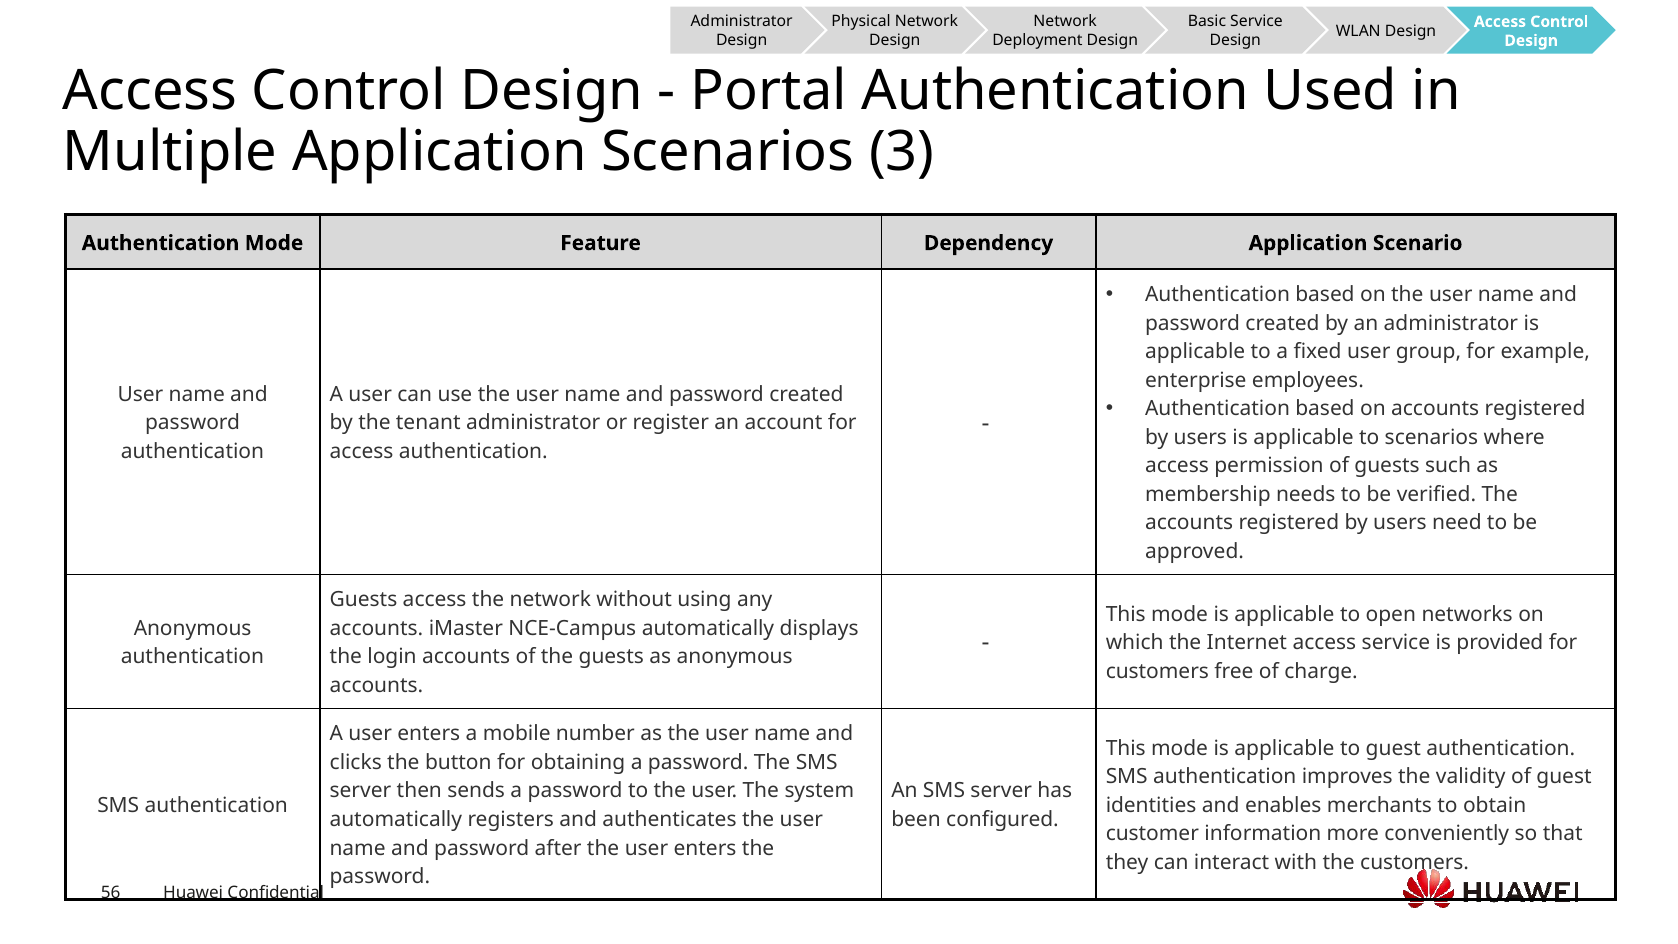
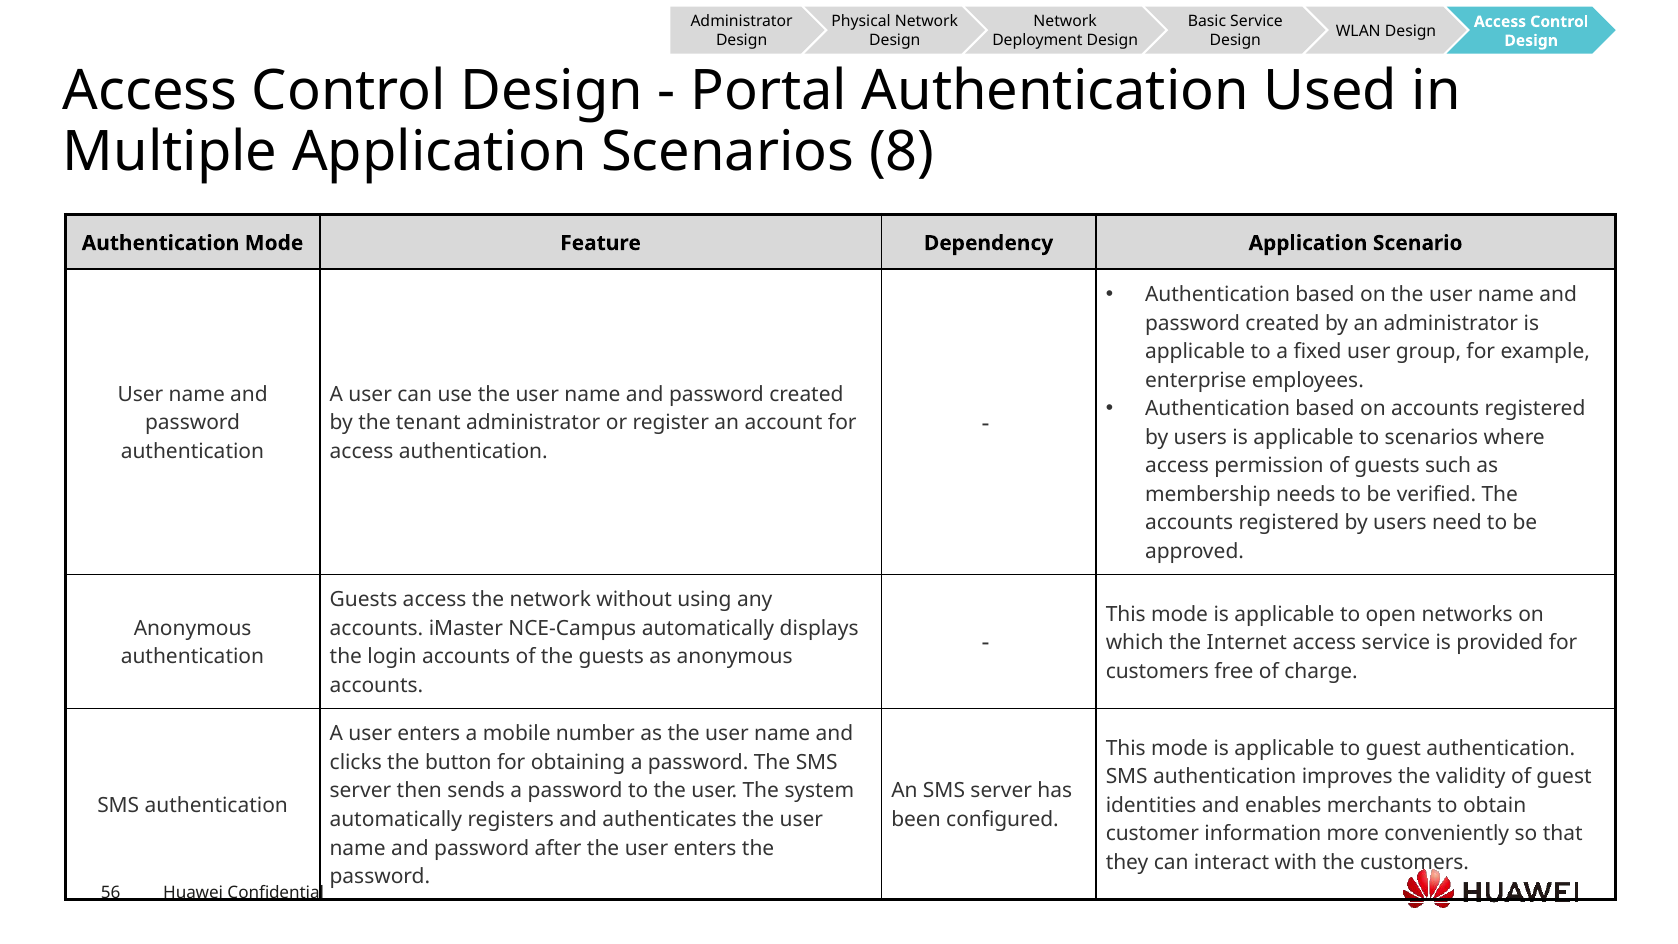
3: 3 -> 8 (902, 152)
